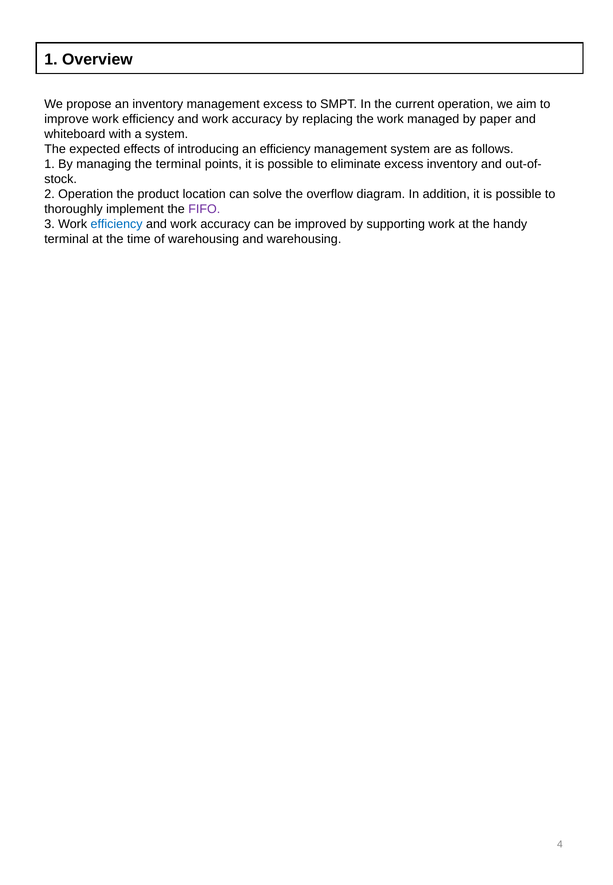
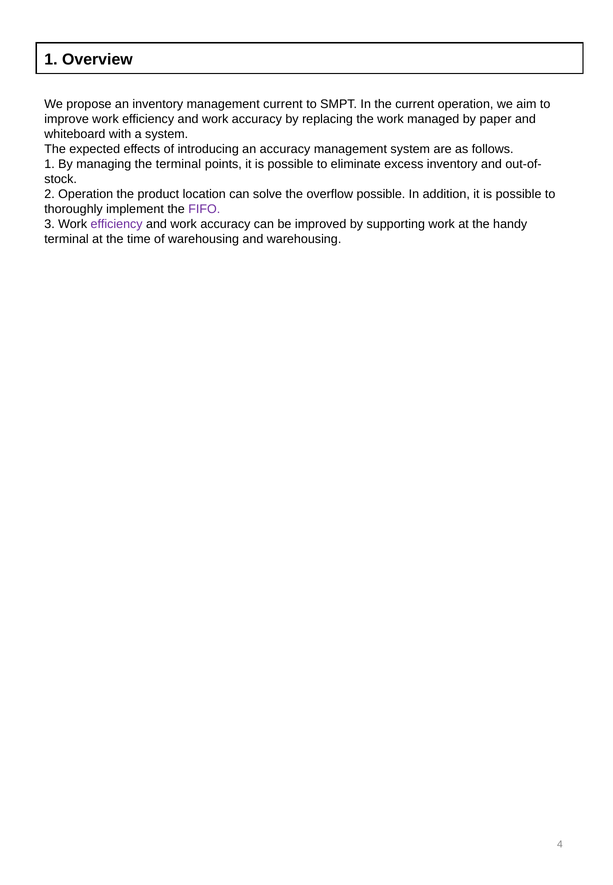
management excess: excess -> current (283, 104)
an efficiency: efficiency -> accuracy (285, 149)
overflow diagram: diagram -> possible (381, 194)
efficiency colour: blue -> purple (117, 224)
